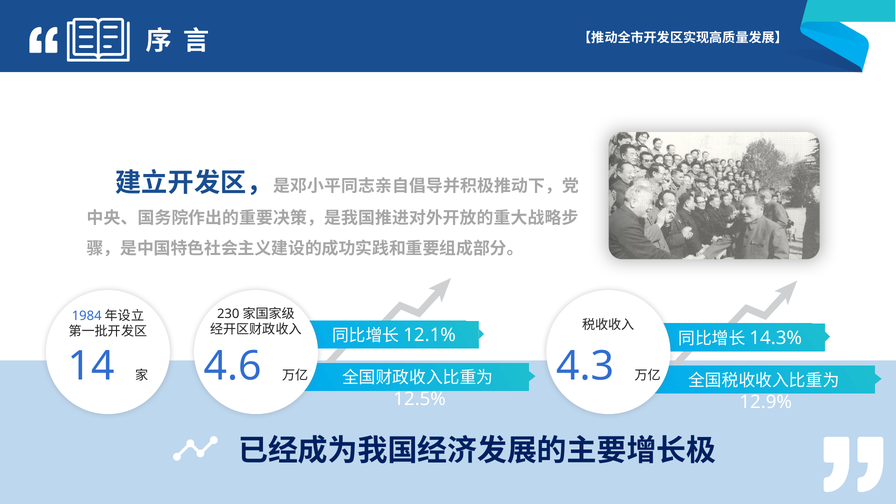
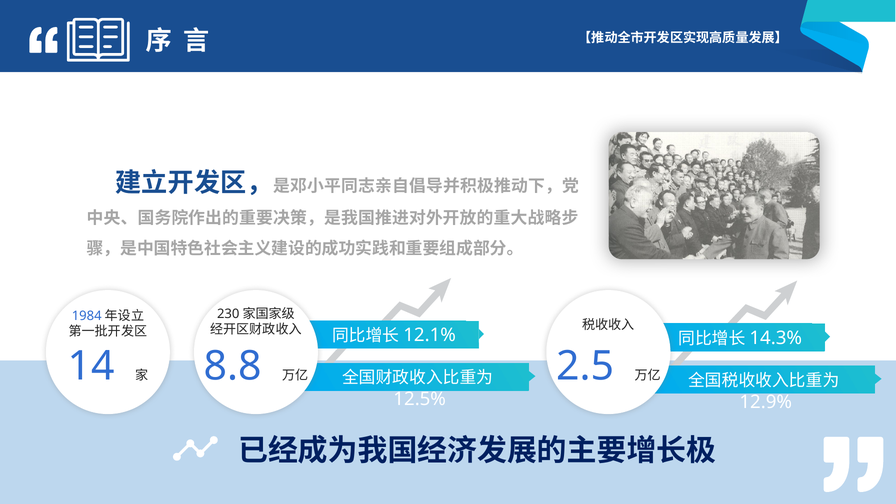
4.6: 4.6 -> 8.8 (233, 366)
4.3: 4.3 -> 2.5 (585, 366)
